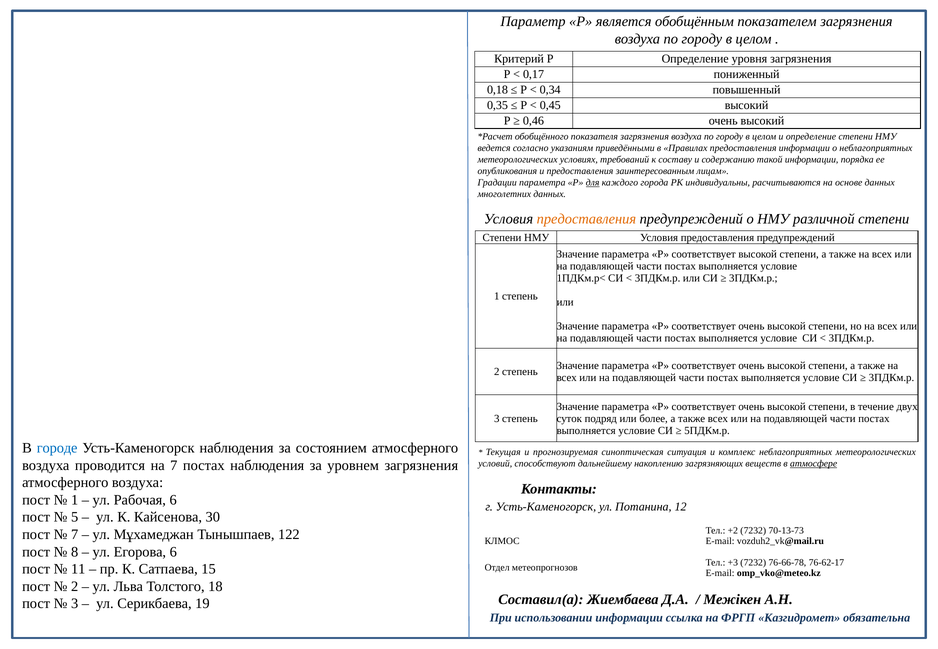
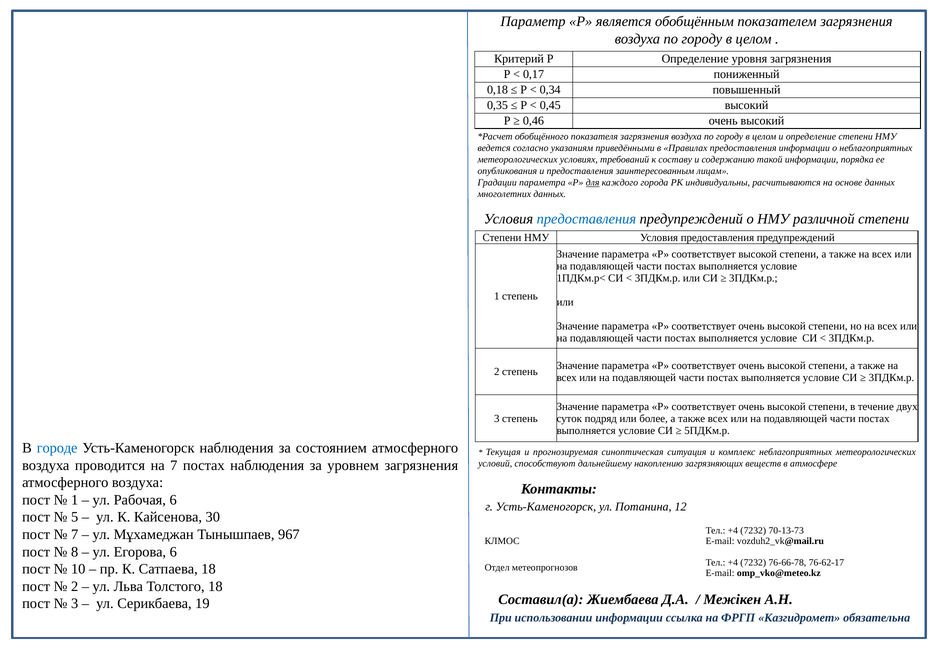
предоставления colour: orange -> blue (586, 219)
атмосфере underline: present -> none (814, 464)
+2: +2 -> +4 (733, 531)
122: 122 -> 967 (289, 535)
+3: +3 -> +4 (733, 563)
11: 11 -> 10 (78, 569)
Сатпаева 15: 15 -> 18 (209, 569)
